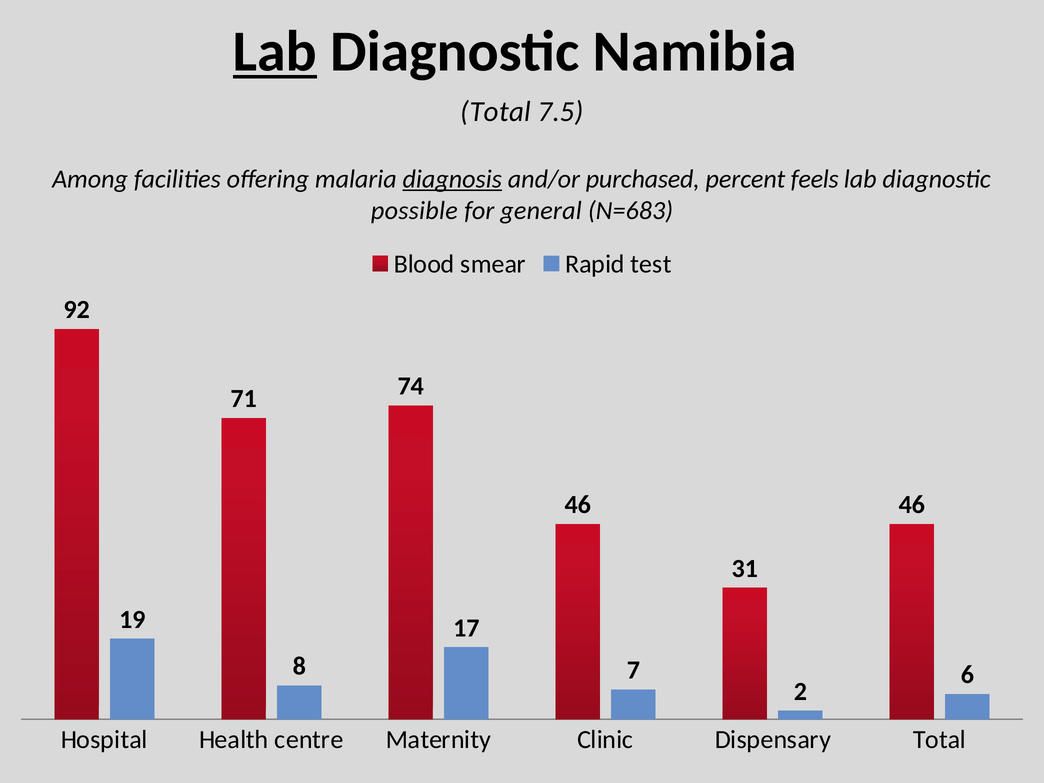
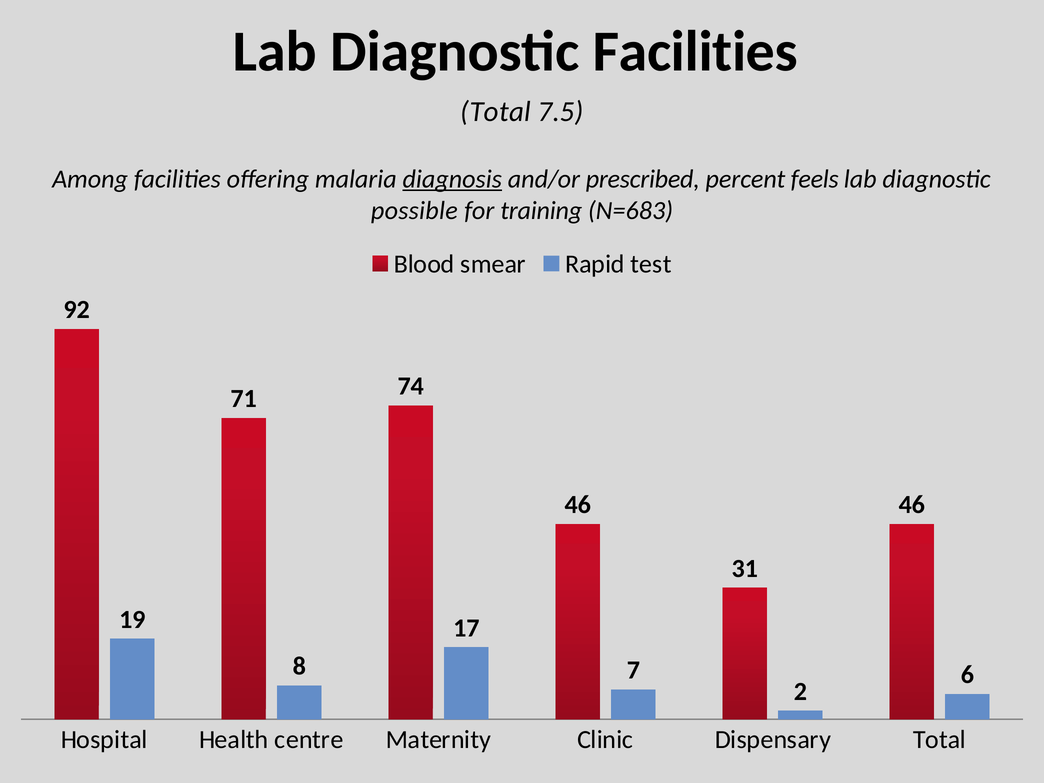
Lab underline: present -> none (275, 52)
Diagnostic Namibia: Namibia -> Facilities (695, 52)
purchased: purchased -> prescribed (643, 179)
general: general -> training (541, 211)
